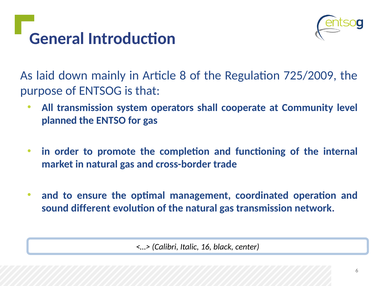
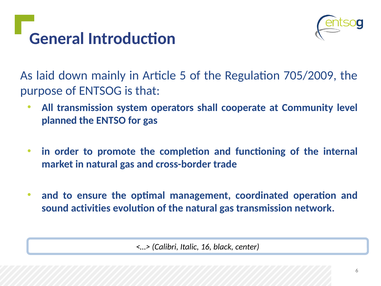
8: 8 -> 5 (183, 75)
725/2009: 725/2009 -> 705/2009 (310, 75)
different: different -> activities (91, 208)
